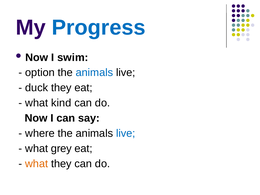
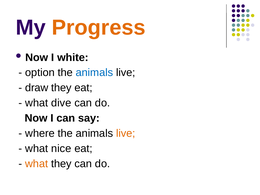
Progress colour: blue -> orange (99, 28)
swim: swim -> white (73, 57)
duck: duck -> draw (37, 88)
kind: kind -> dive (61, 103)
live colour: blue -> orange (126, 133)
grey: grey -> nice (61, 148)
